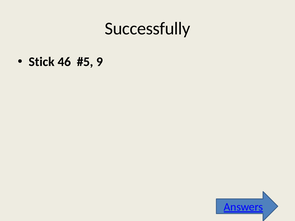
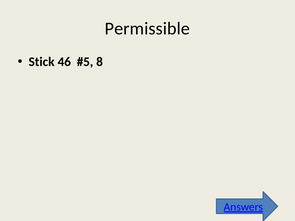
Successfully: Successfully -> Permissible (147, 29)
9: 9 -> 8 (100, 62)
